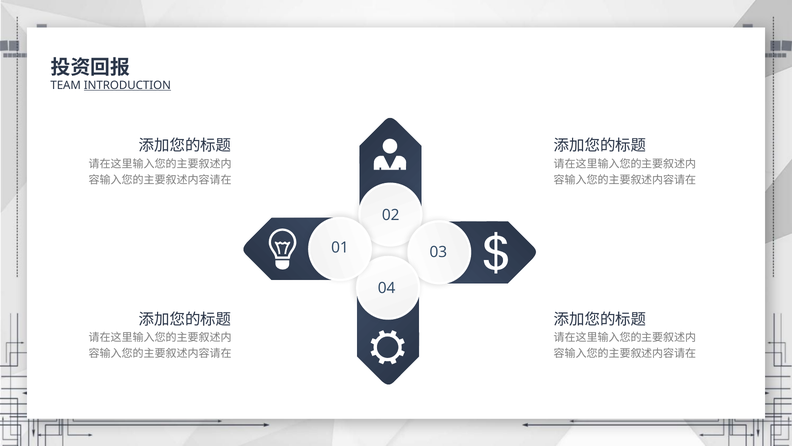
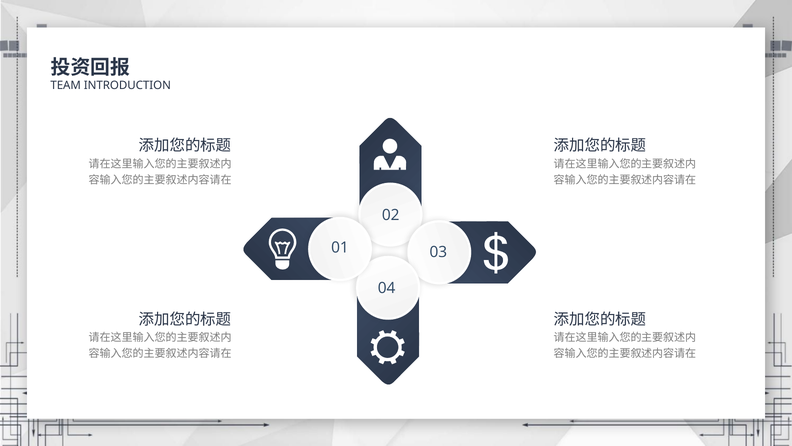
INTRODUCTION underline: present -> none (127, 85)
